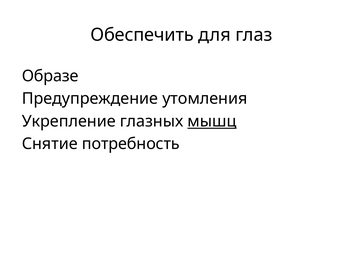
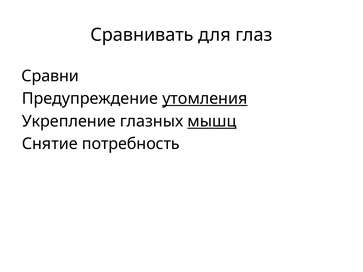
Обеспечить: Обеспечить -> Сравнивать (142, 35)
Образе: Образе -> Сравни (50, 76)
утомления underline: none -> present (205, 99)
